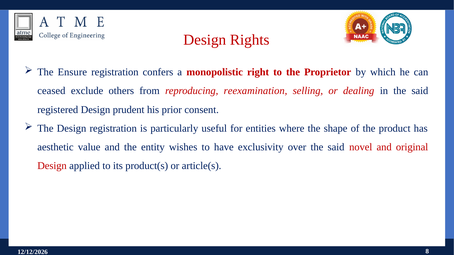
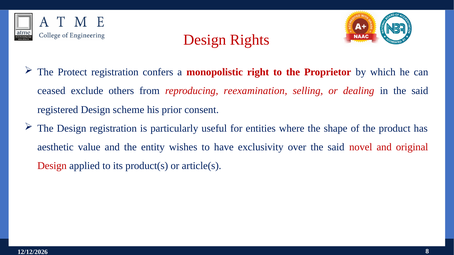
Ensure: Ensure -> Protect (72, 72)
prudent: prudent -> scheme (129, 110)
